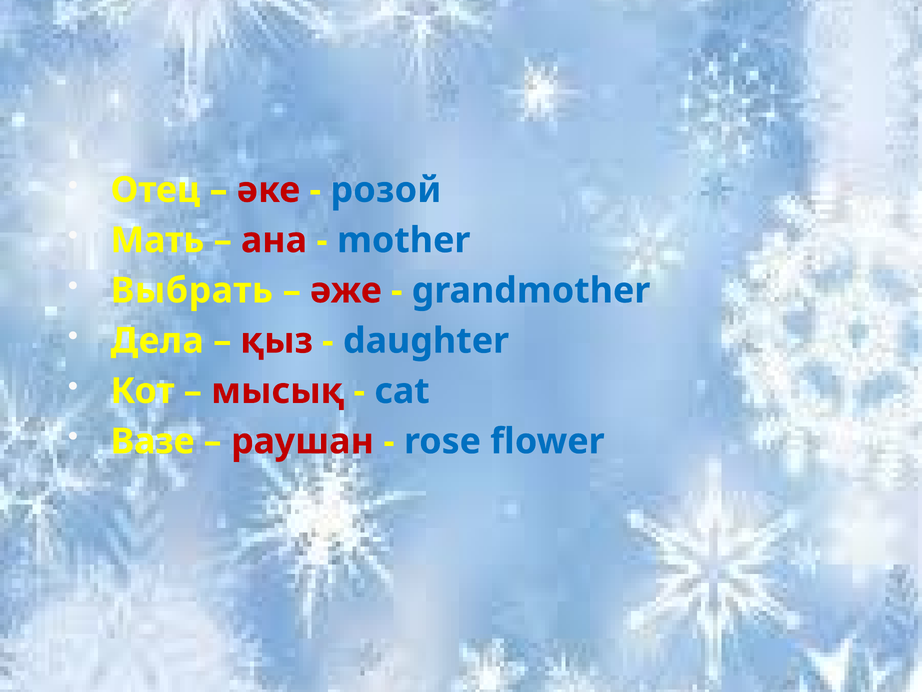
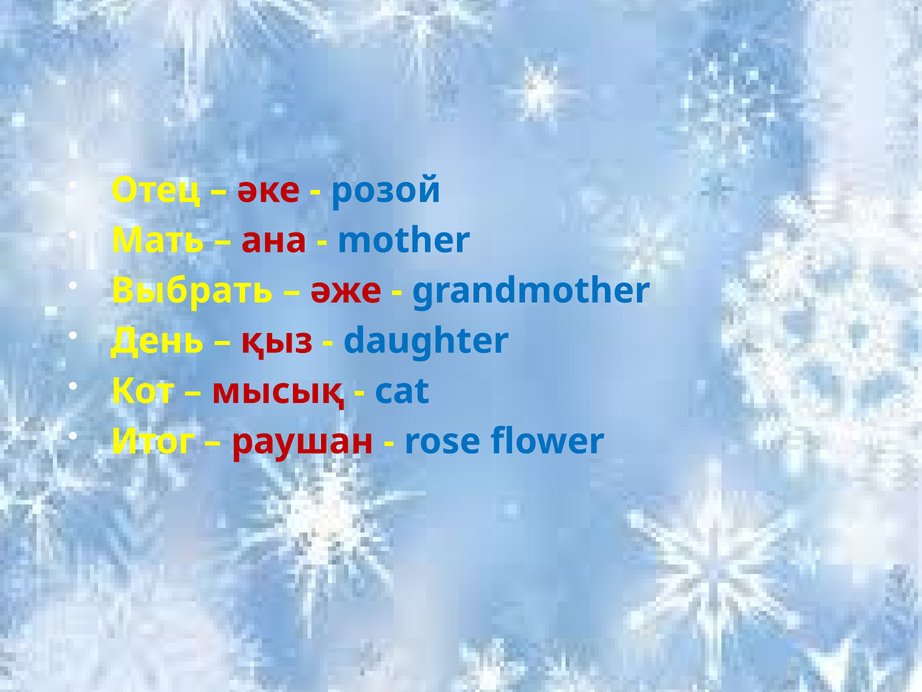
Дела: Дела -> День (157, 341)
Вазе: Вазе -> Итог (153, 441)
